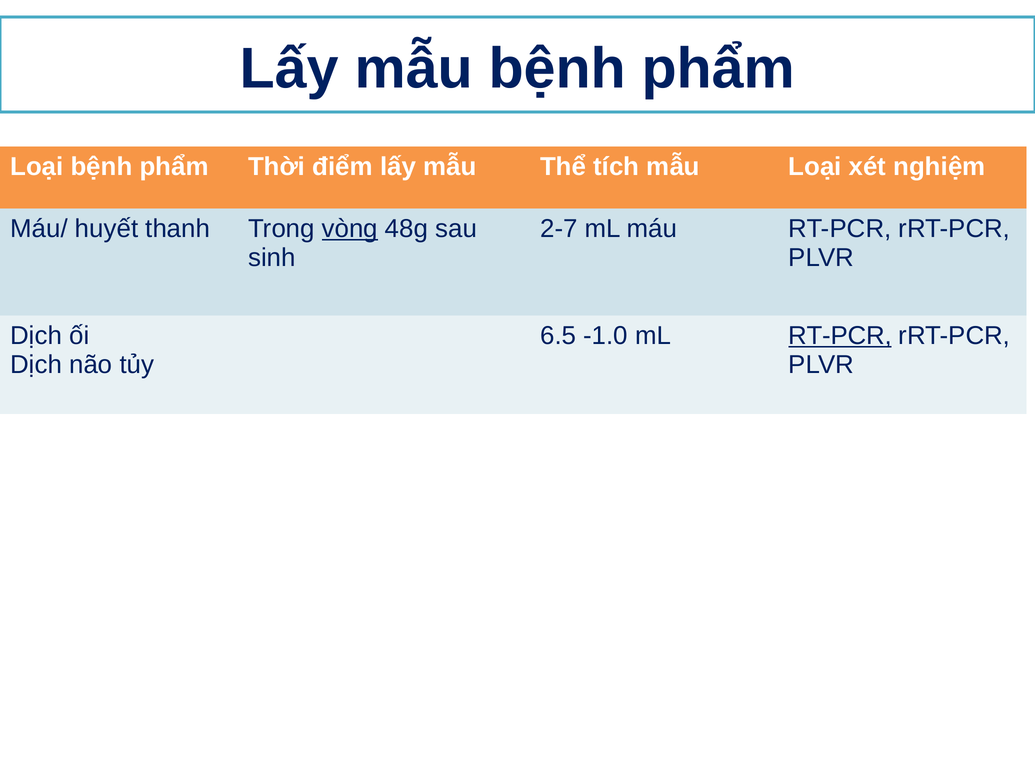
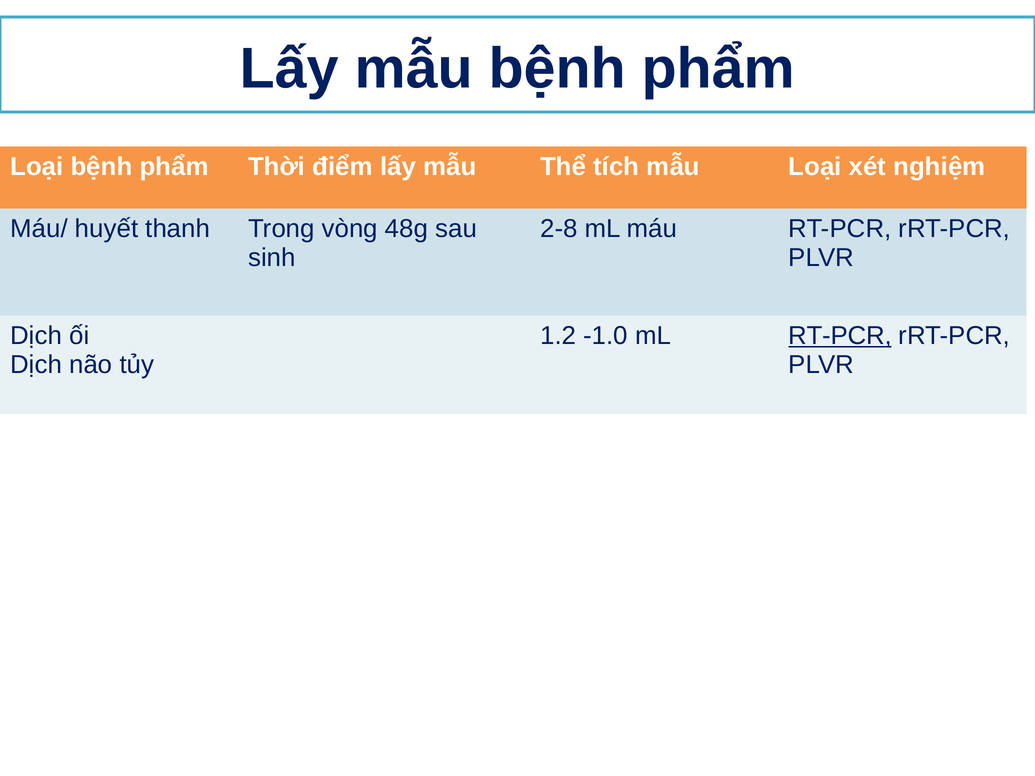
vòng underline: present -> none (350, 229)
2-7: 2-7 -> 2-8 (559, 229)
6.5: 6.5 -> 1.2 (558, 336)
